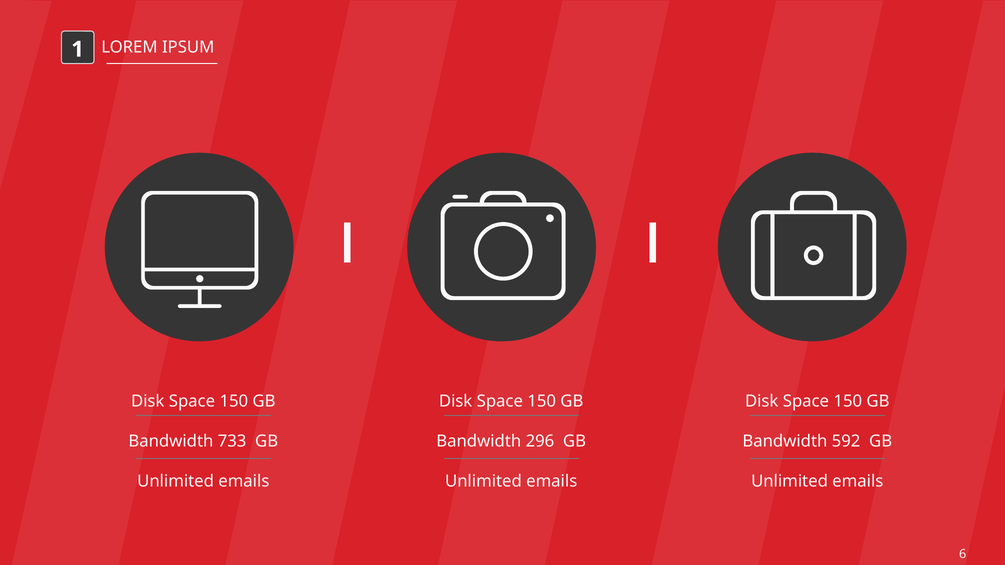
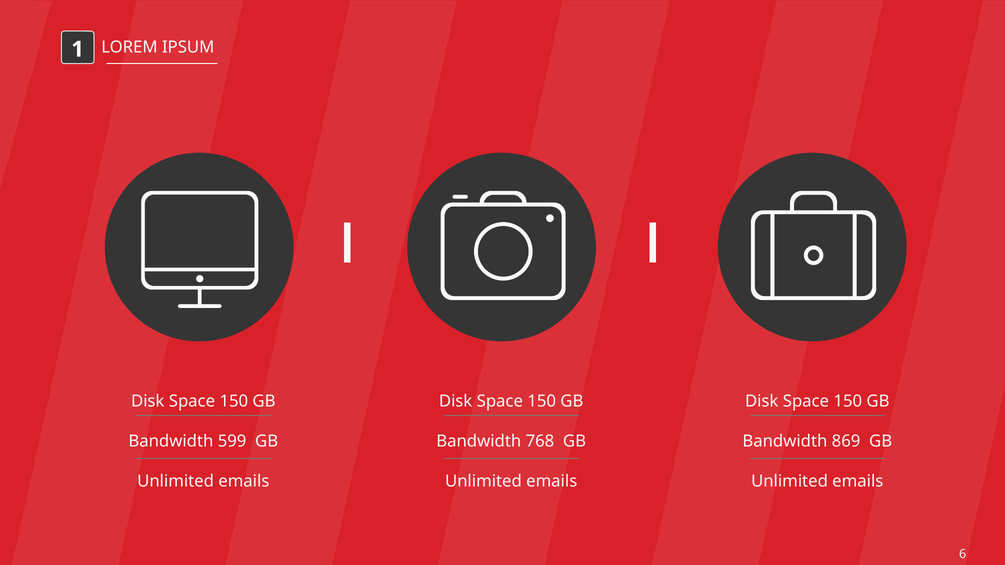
733: 733 -> 599 (232, 442)
296: 296 -> 768 (540, 442)
592: 592 -> 869 (846, 442)
